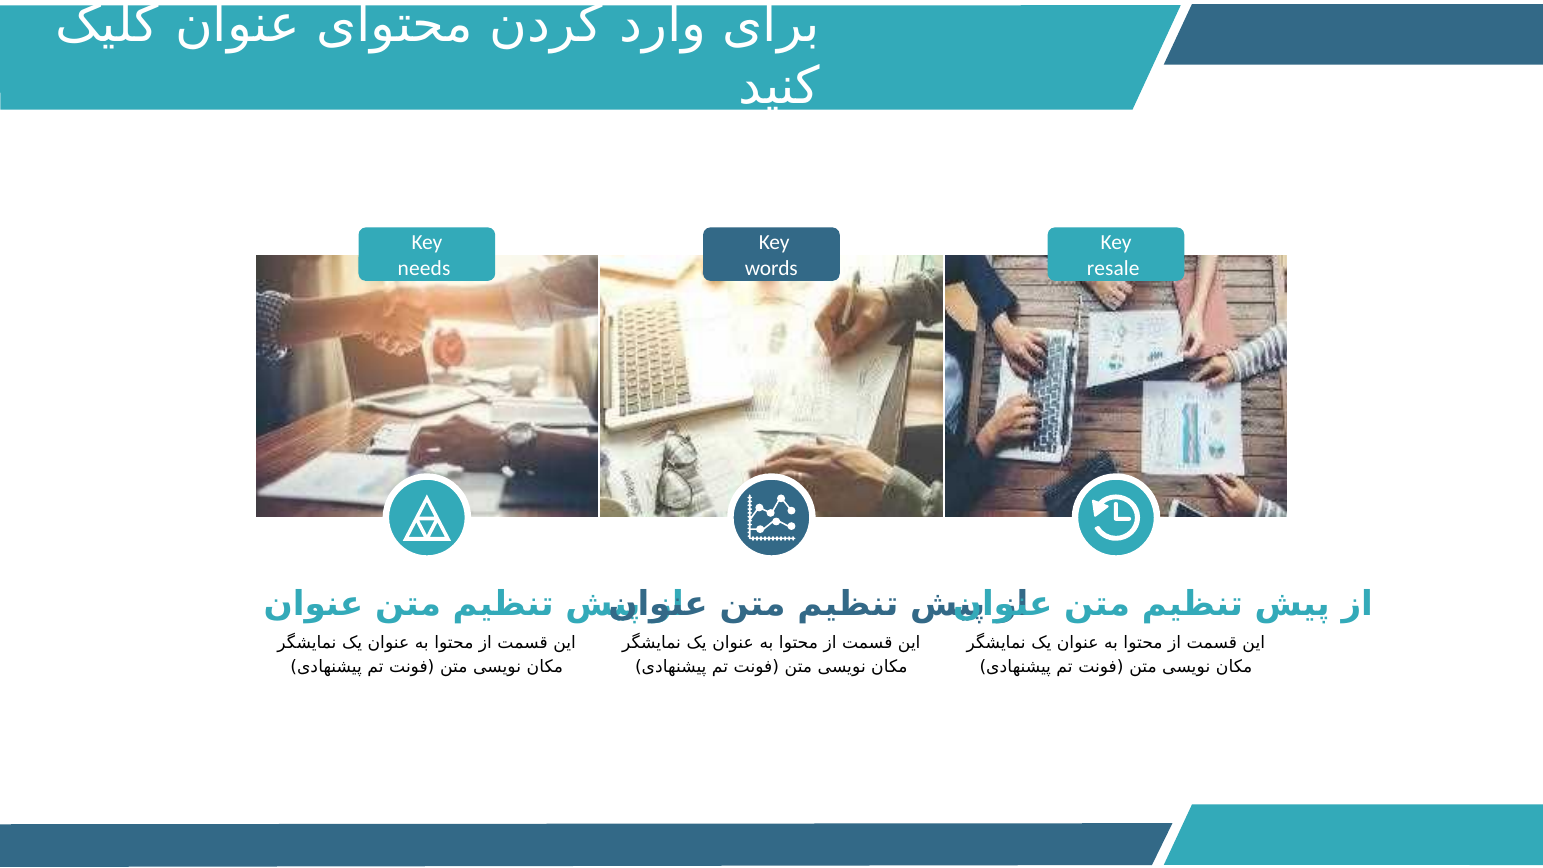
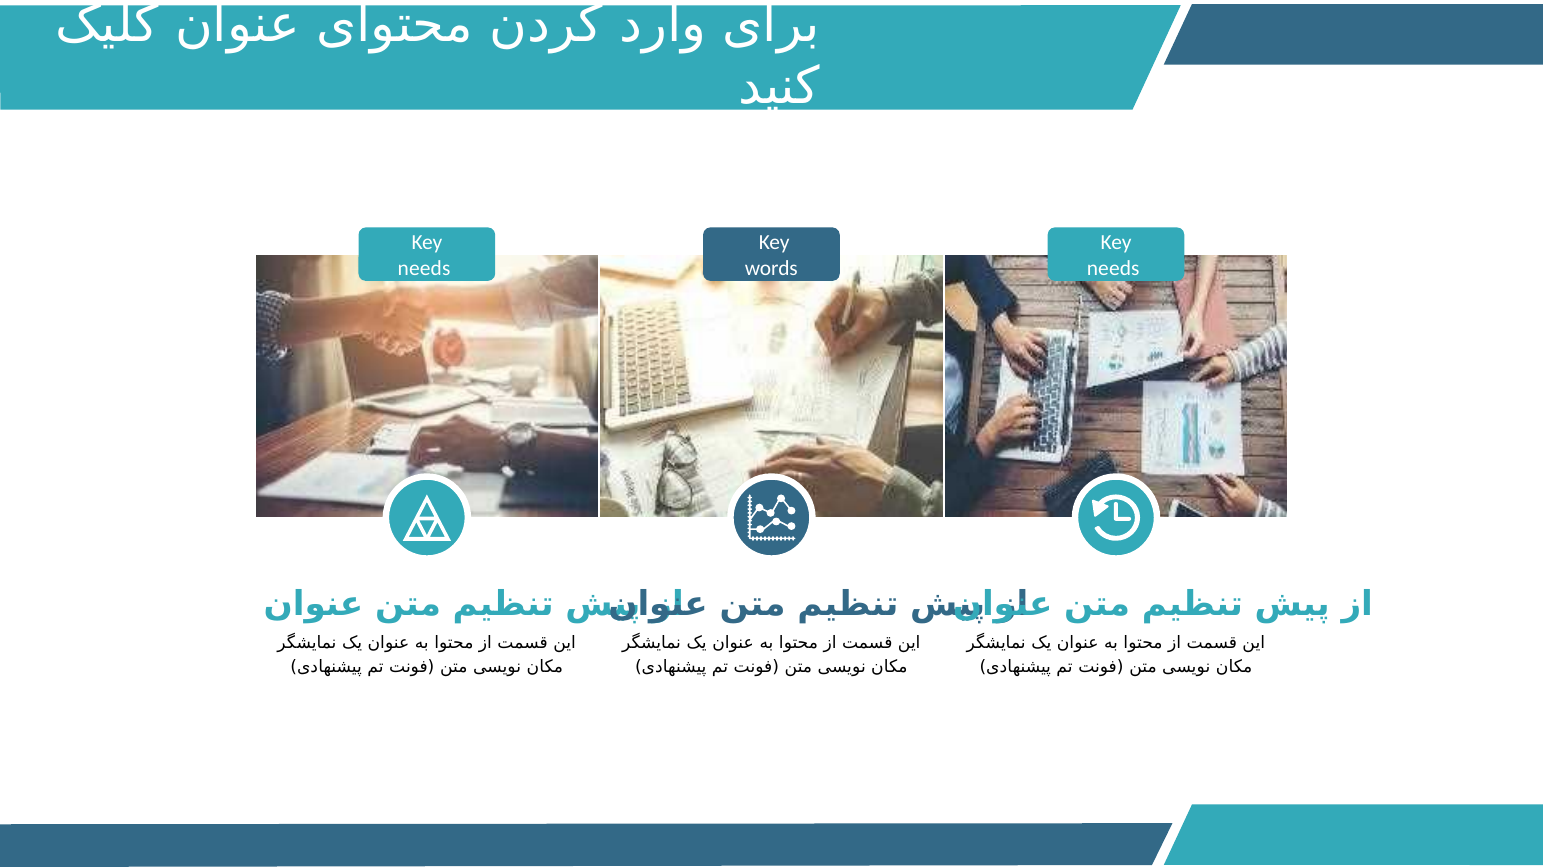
resale: resale -> needs (1113, 268)
